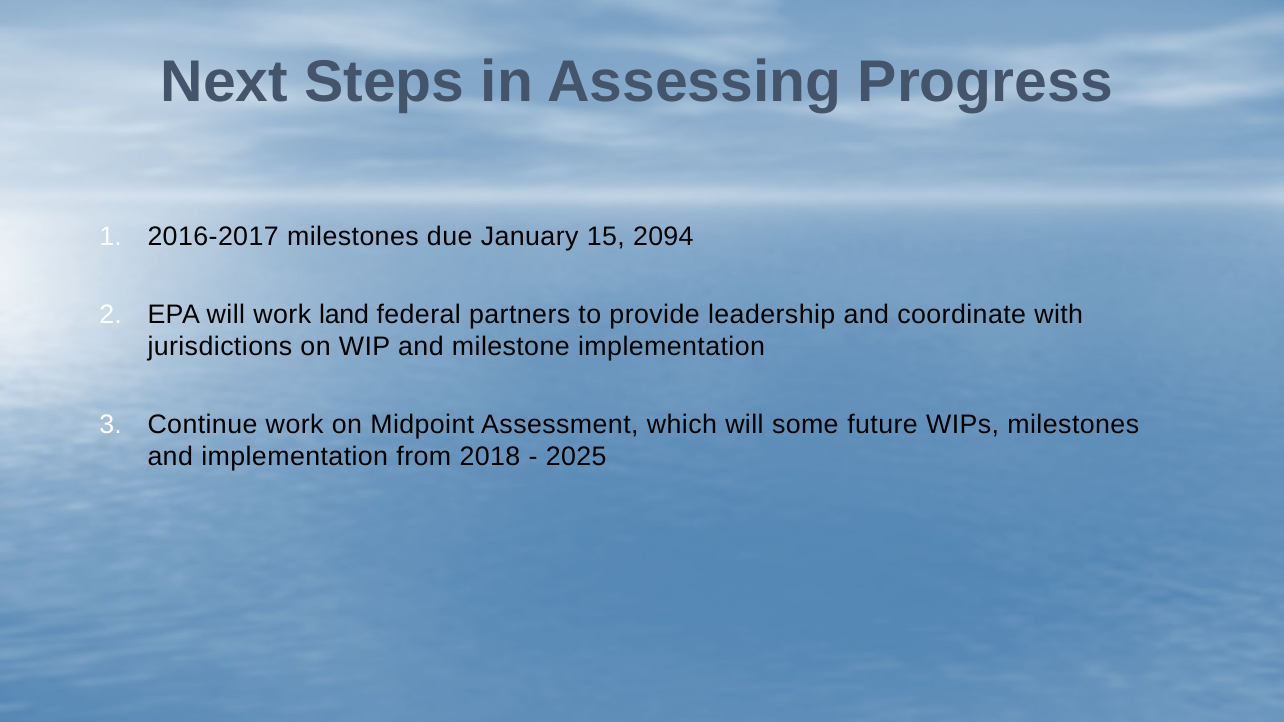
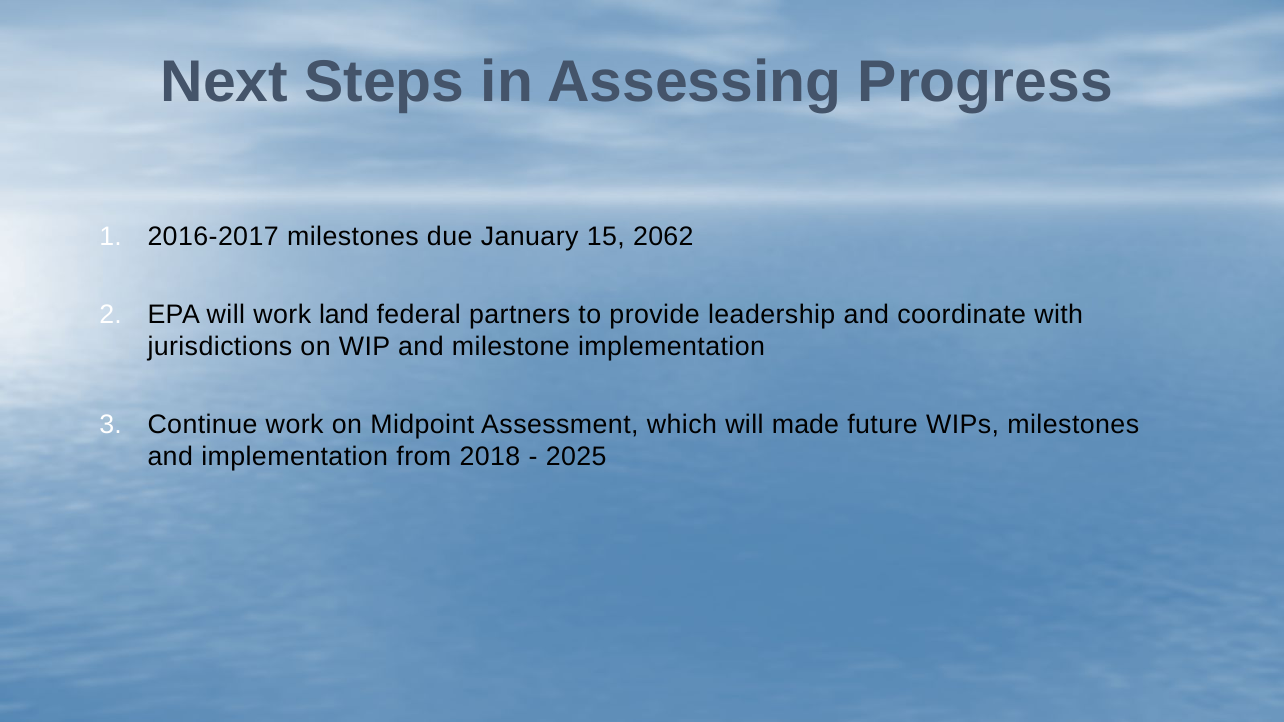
2094: 2094 -> 2062 (663, 237)
some: some -> made (805, 424)
